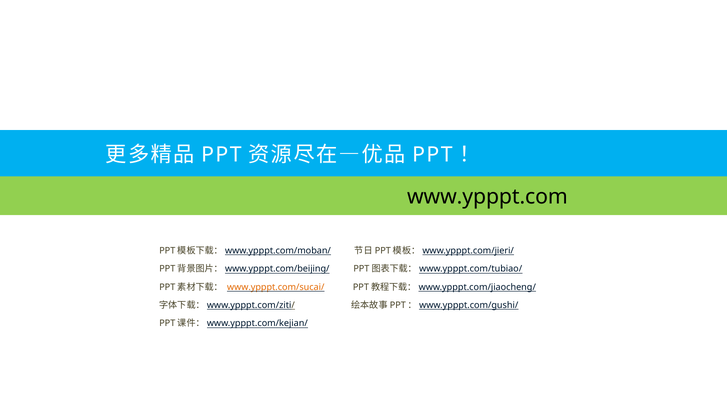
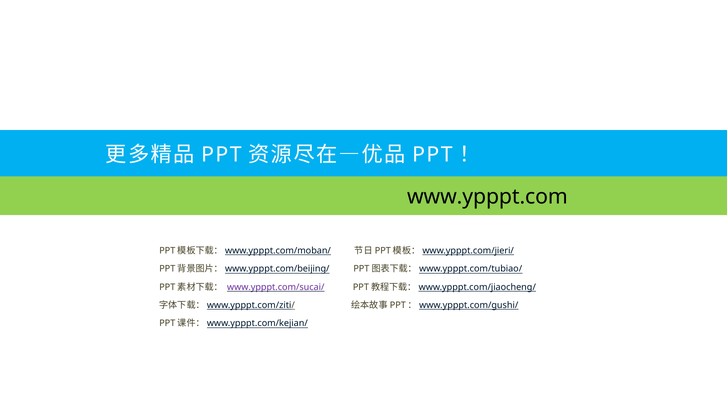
www.ypppt.com/sucai/ colour: orange -> purple (276, 287)
